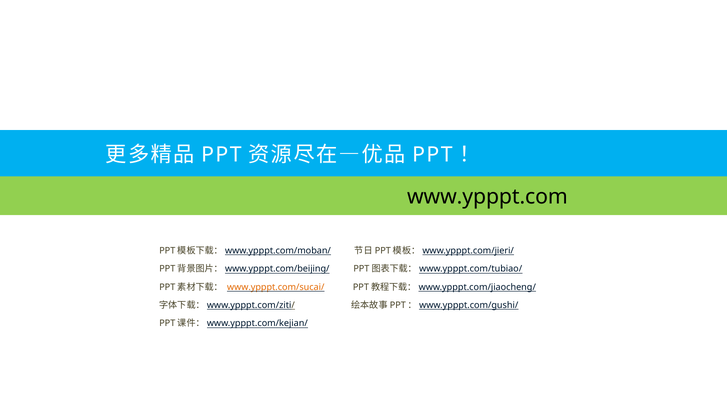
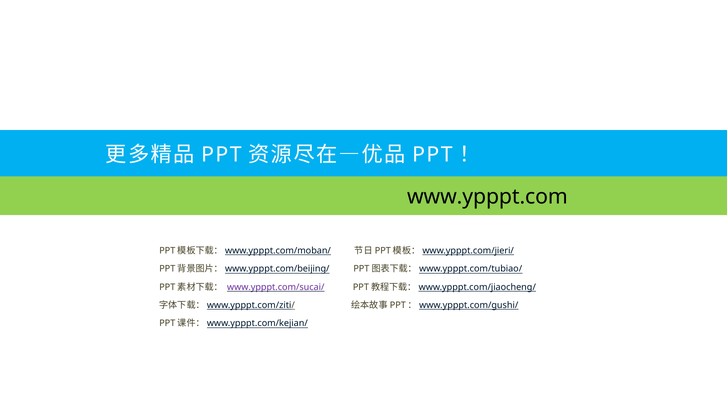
www.ypppt.com/sucai/ colour: orange -> purple (276, 287)
